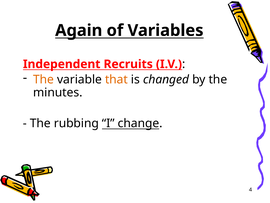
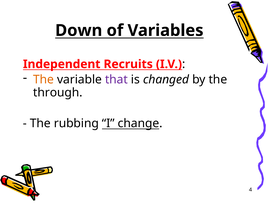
Again: Again -> Down (79, 30)
that colour: orange -> purple (116, 79)
minutes: minutes -> through (58, 92)
